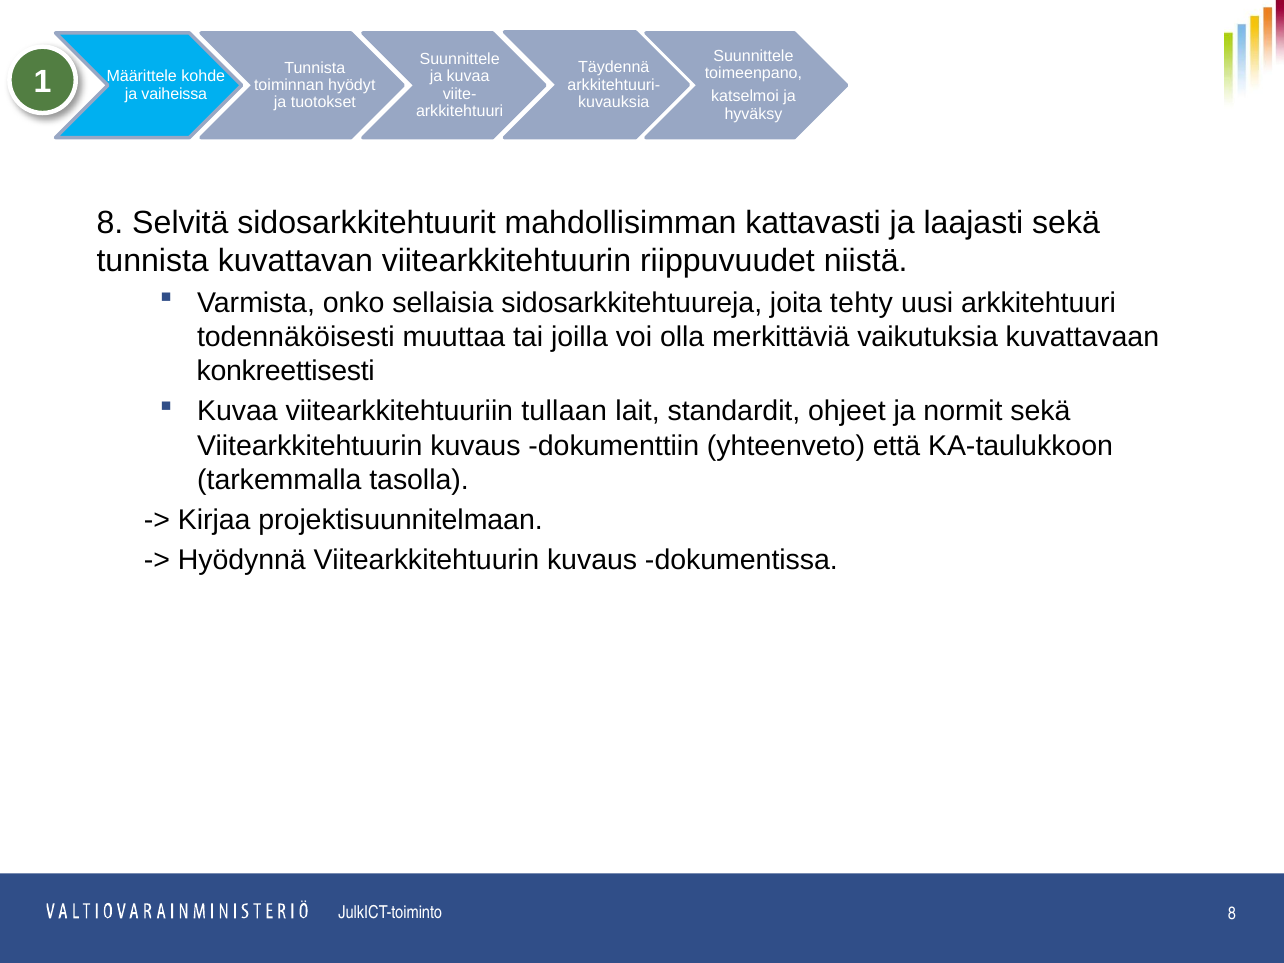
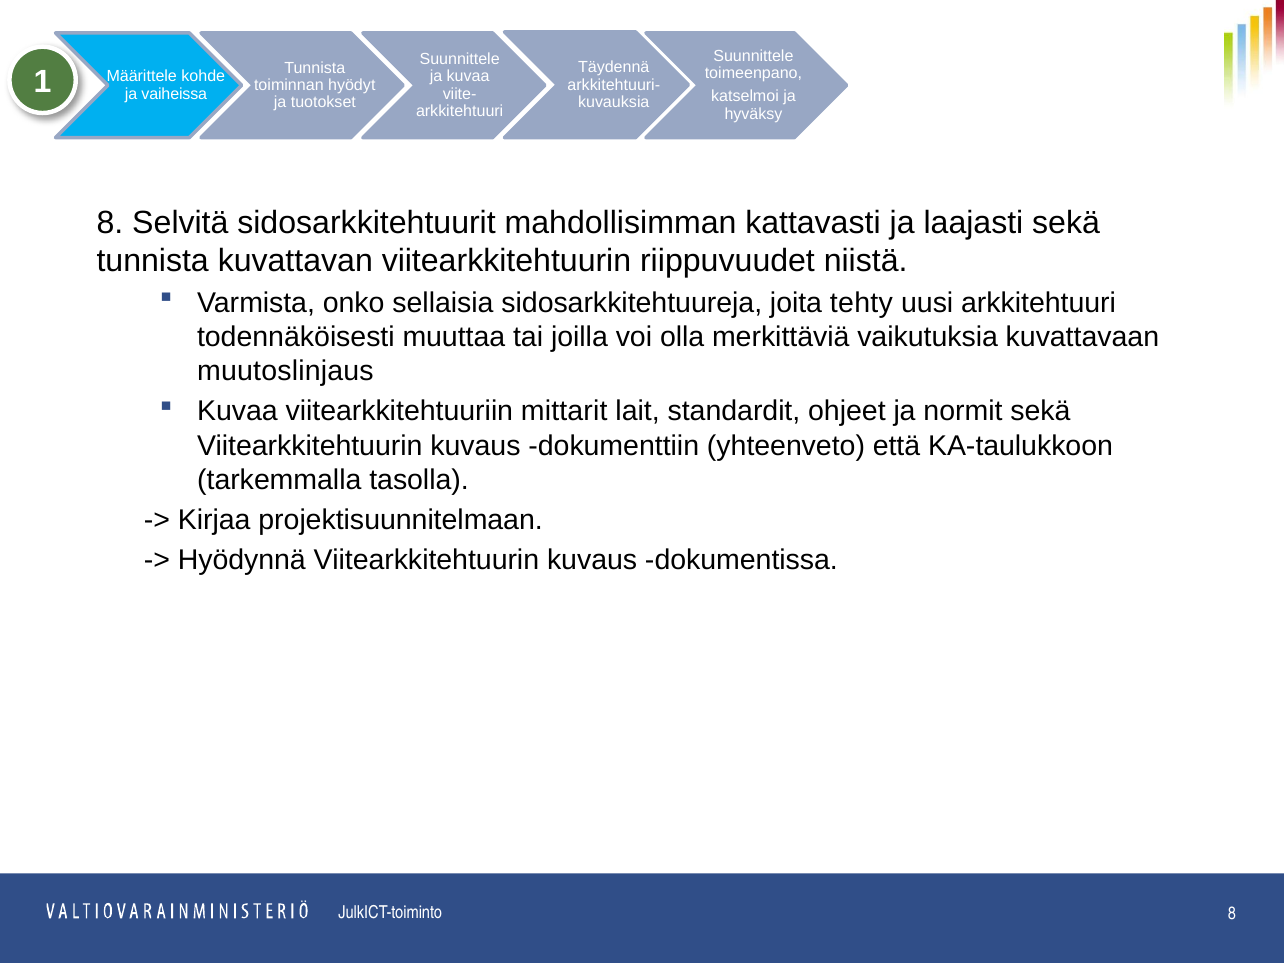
konkreettisesti: konkreettisesti -> muutoslinjaus (285, 371)
tullaan: tullaan -> mittarit (564, 411)
